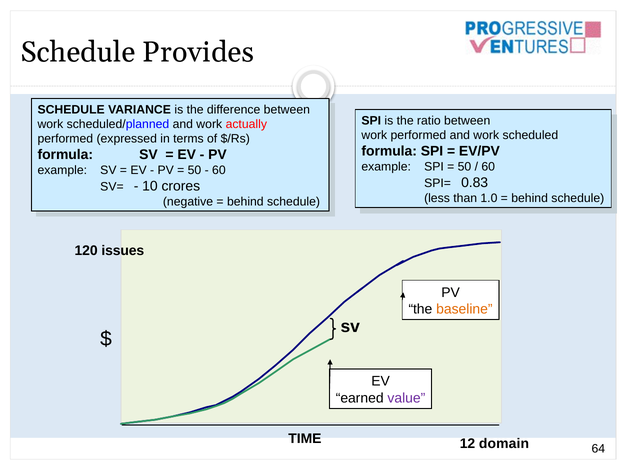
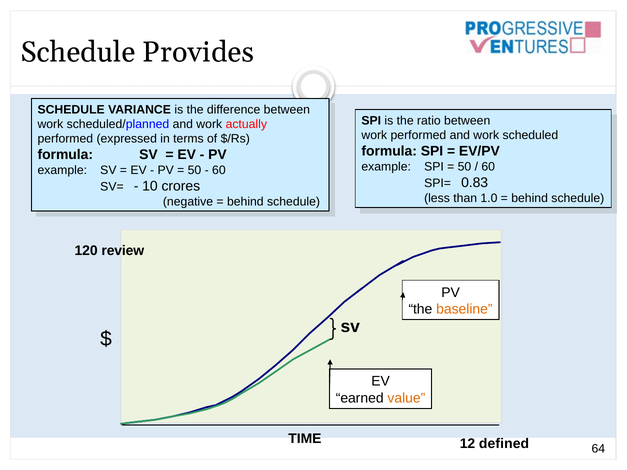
issues: issues -> review (123, 251)
value colour: purple -> orange (406, 398)
domain: domain -> defined (504, 444)
